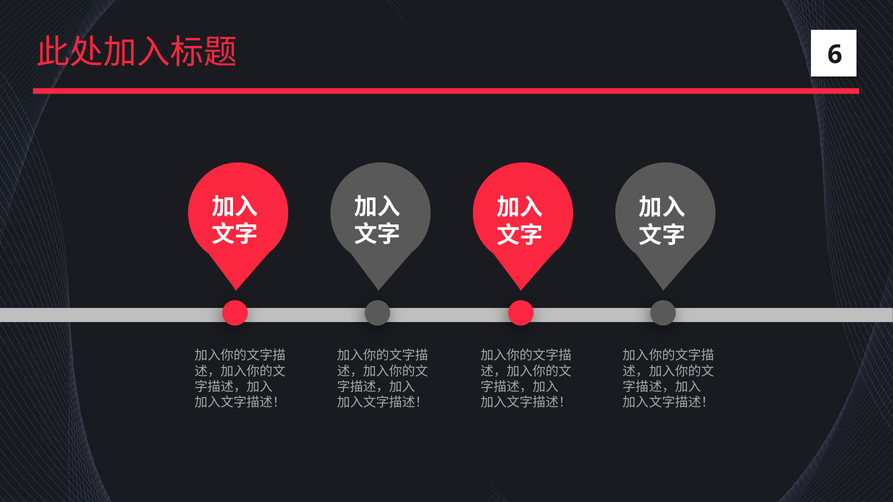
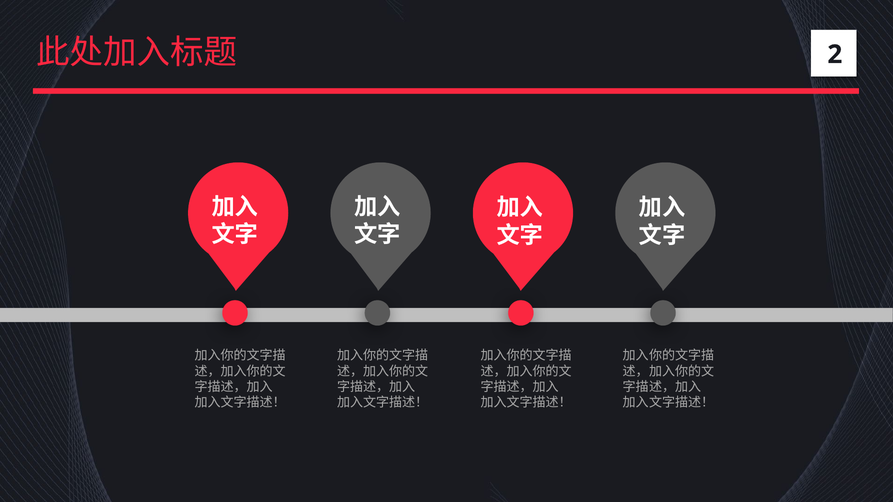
6: 6 -> 2 (835, 55)
